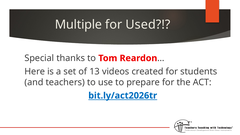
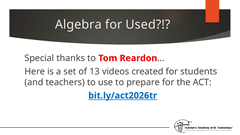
Multiple: Multiple -> Algebra (78, 25)
